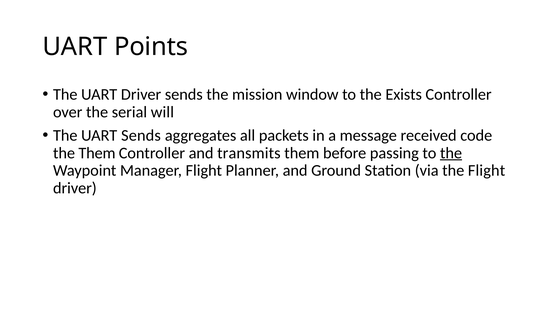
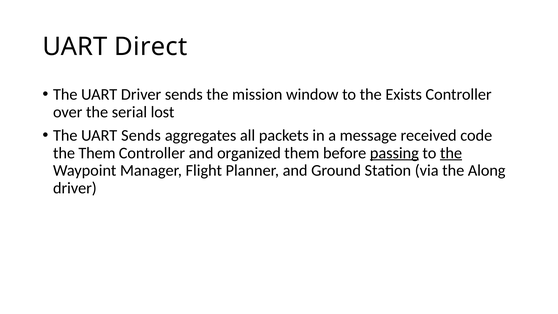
Points: Points -> Direct (151, 47)
will: will -> lost (163, 112)
transmits: transmits -> organized (249, 153)
passing underline: none -> present (394, 153)
the Flight: Flight -> Along (487, 170)
